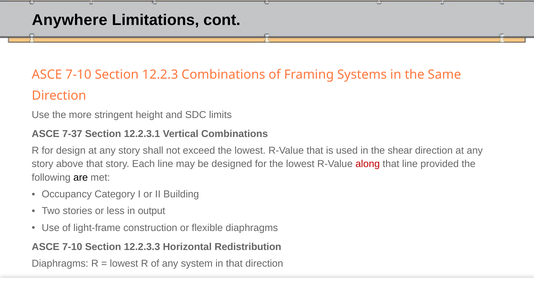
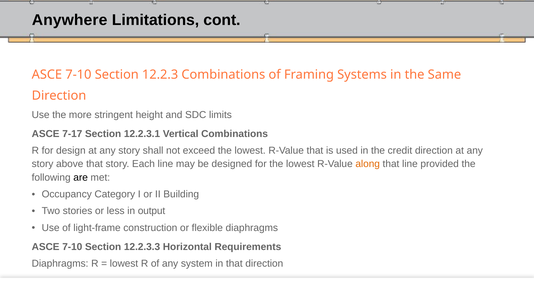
7-37: 7-37 -> 7-17 (72, 134)
shear: shear -> credit (400, 151)
along colour: red -> orange (368, 164)
Redistribution: Redistribution -> Requirements (248, 247)
